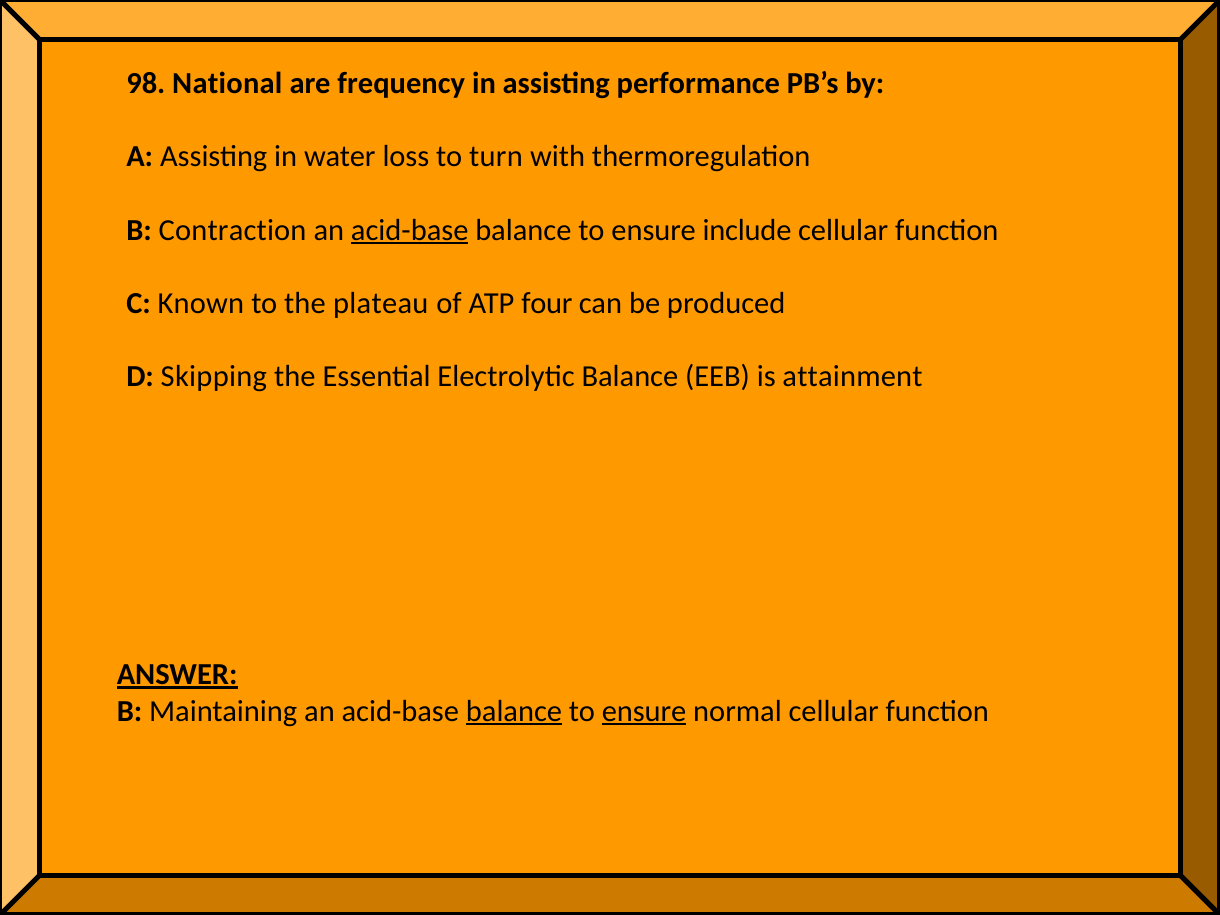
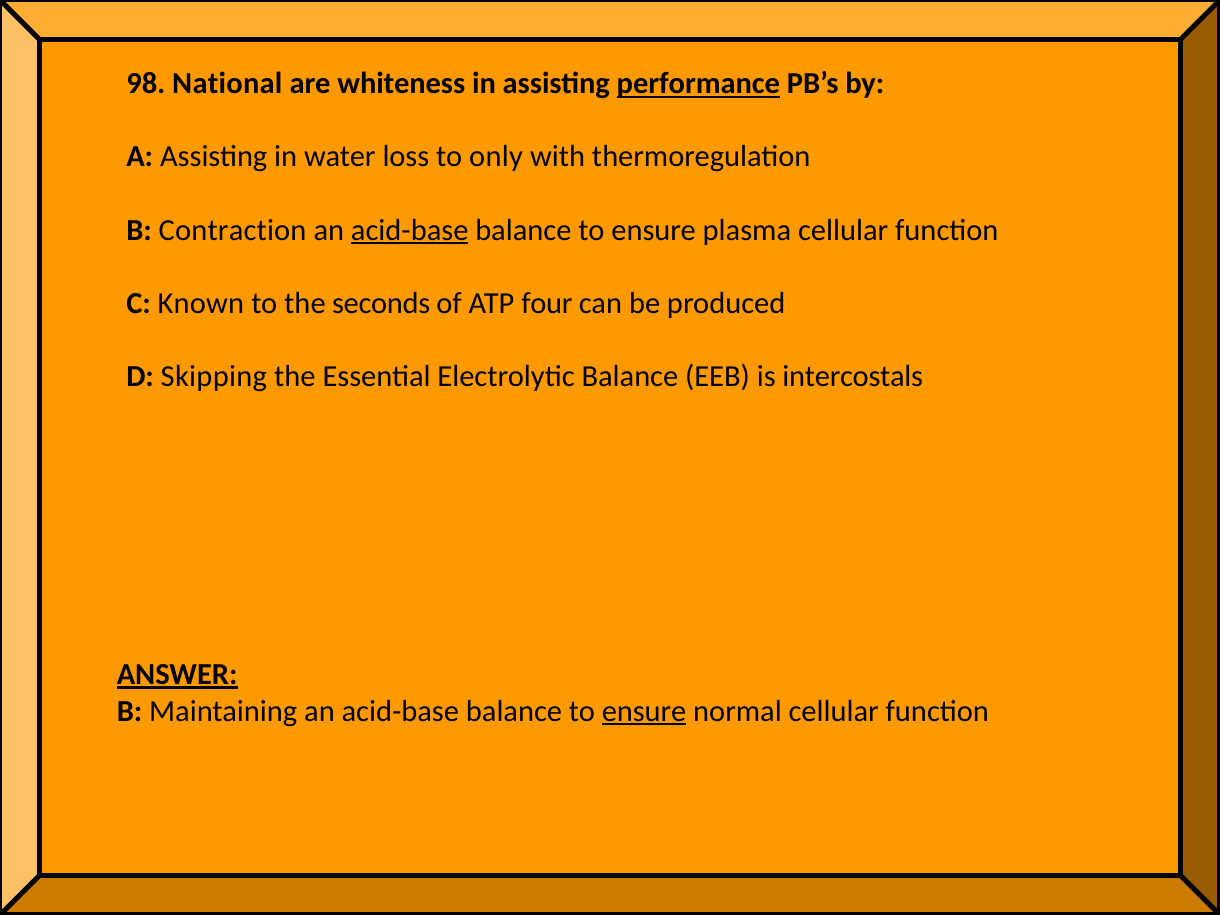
frequency: frequency -> whiteness (401, 84)
performance underline: none -> present (698, 84)
turn: turn -> only (496, 157)
include: include -> plasma (747, 230)
plateau: plateau -> seconds (381, 303)
attainment: attainment -> intercostals (853, 376)
balance underline: present -> none (514, 711)
